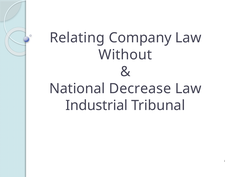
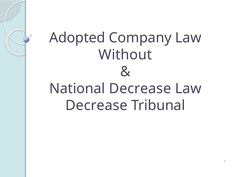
Relating: Relating -> Adopted (77, 38)
Industrial: Industrial -> Decrease (96, 105)
